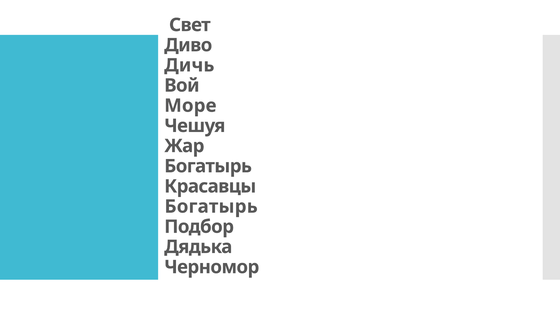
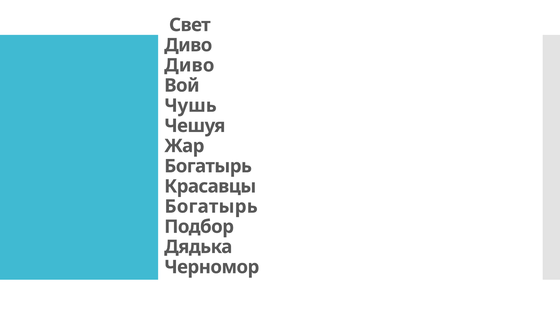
Дичь: Дичь -> Диво (189, 65)
Море: Море -> Чушь (190, 106)
